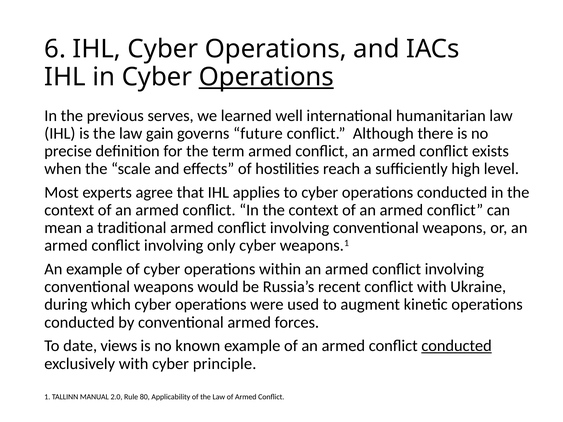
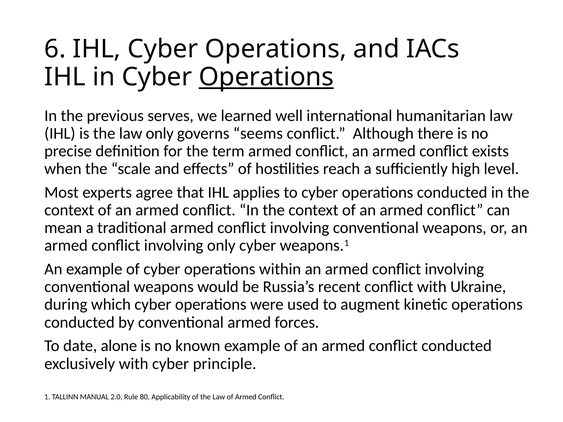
law gain: gain -> only (160, 133)
future: future -> seems (258, 133)
views: views -> alone (119, 346)
conducted underline: present -> none (457, 346)
